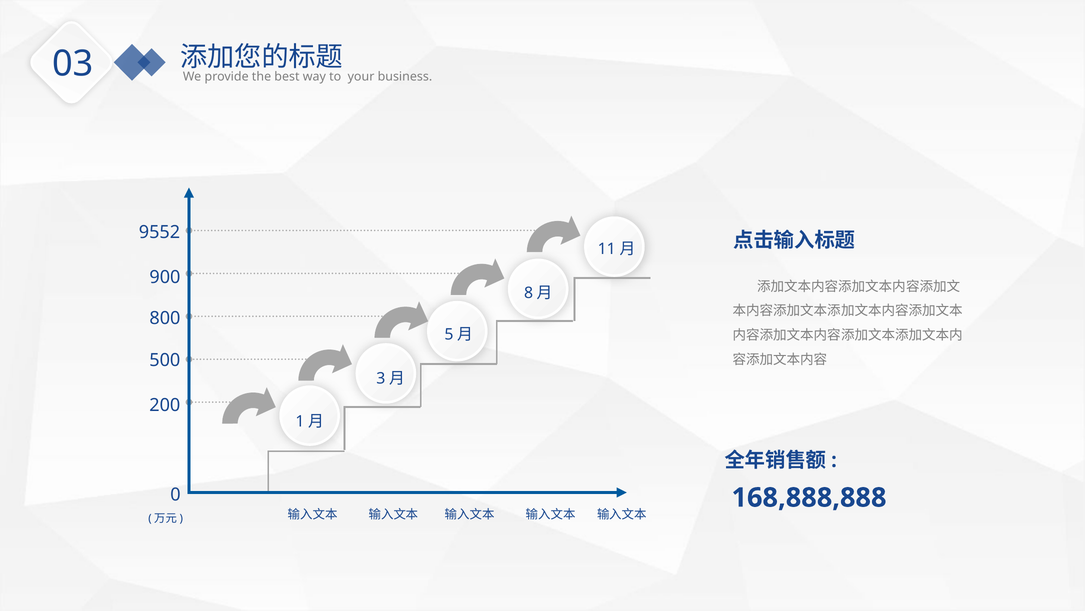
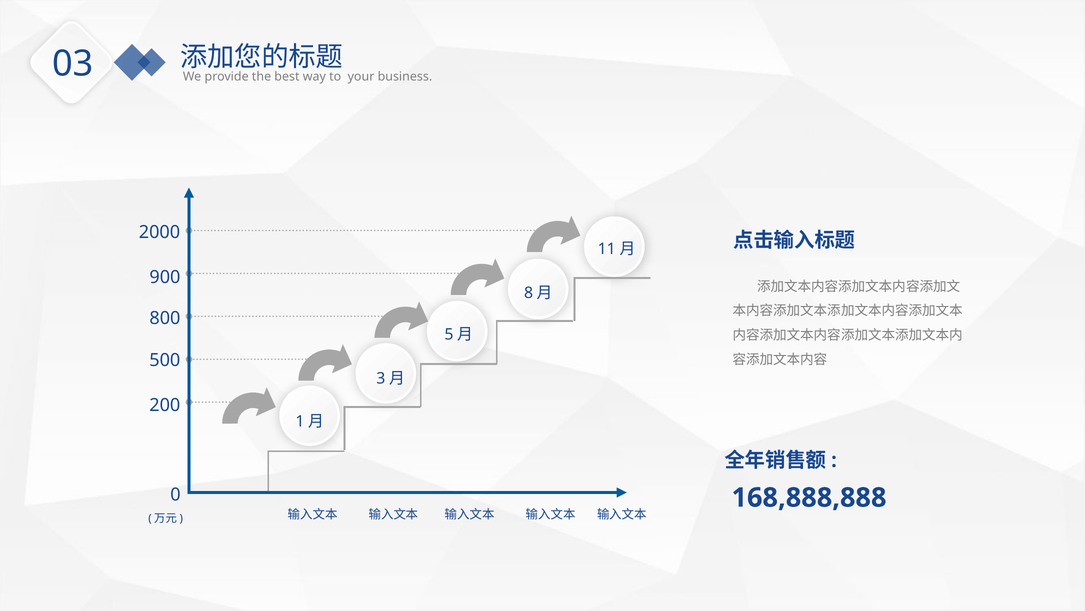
9552: 9552 -> 2000 (159, 232)
